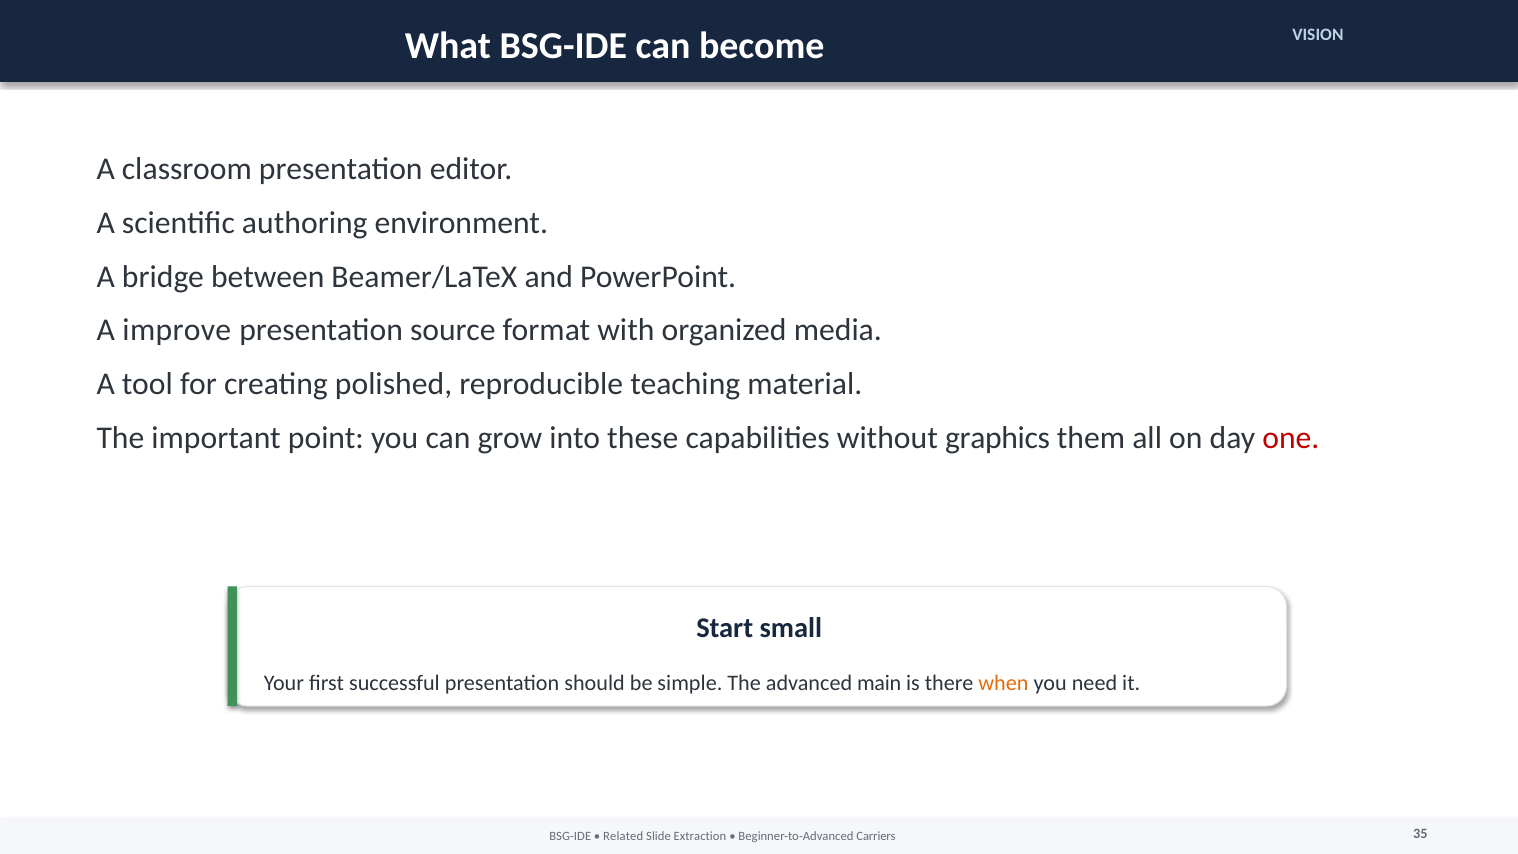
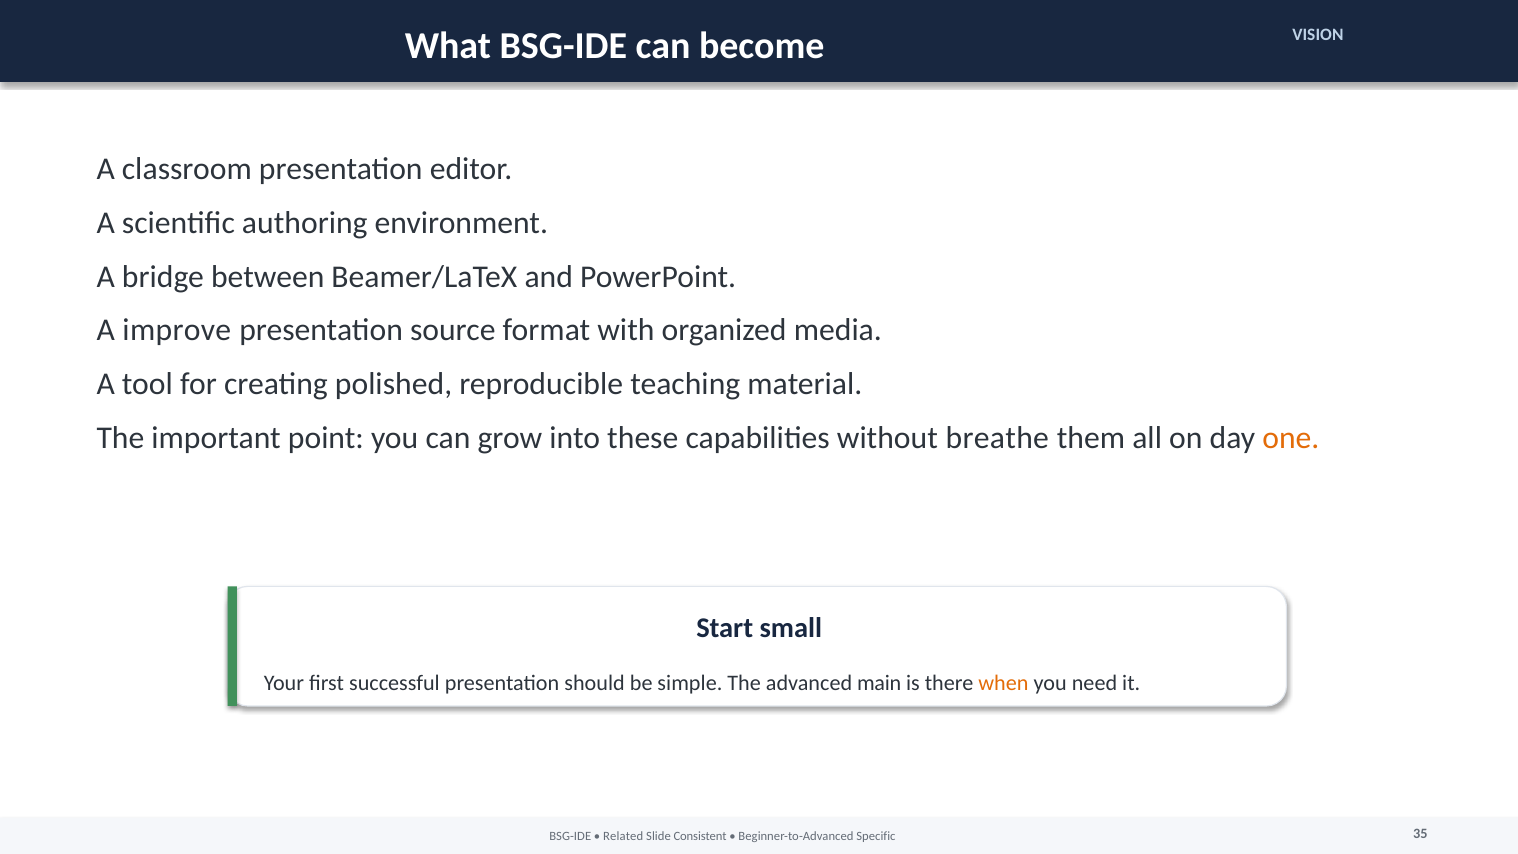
graphics: graphics -> breathe (997, 438)
one colour: red -> orange (1291, 438)
Extraction: Extraction -> Consistent (700, 836)
Carriers: Carriers -> Specific (876, 836)
